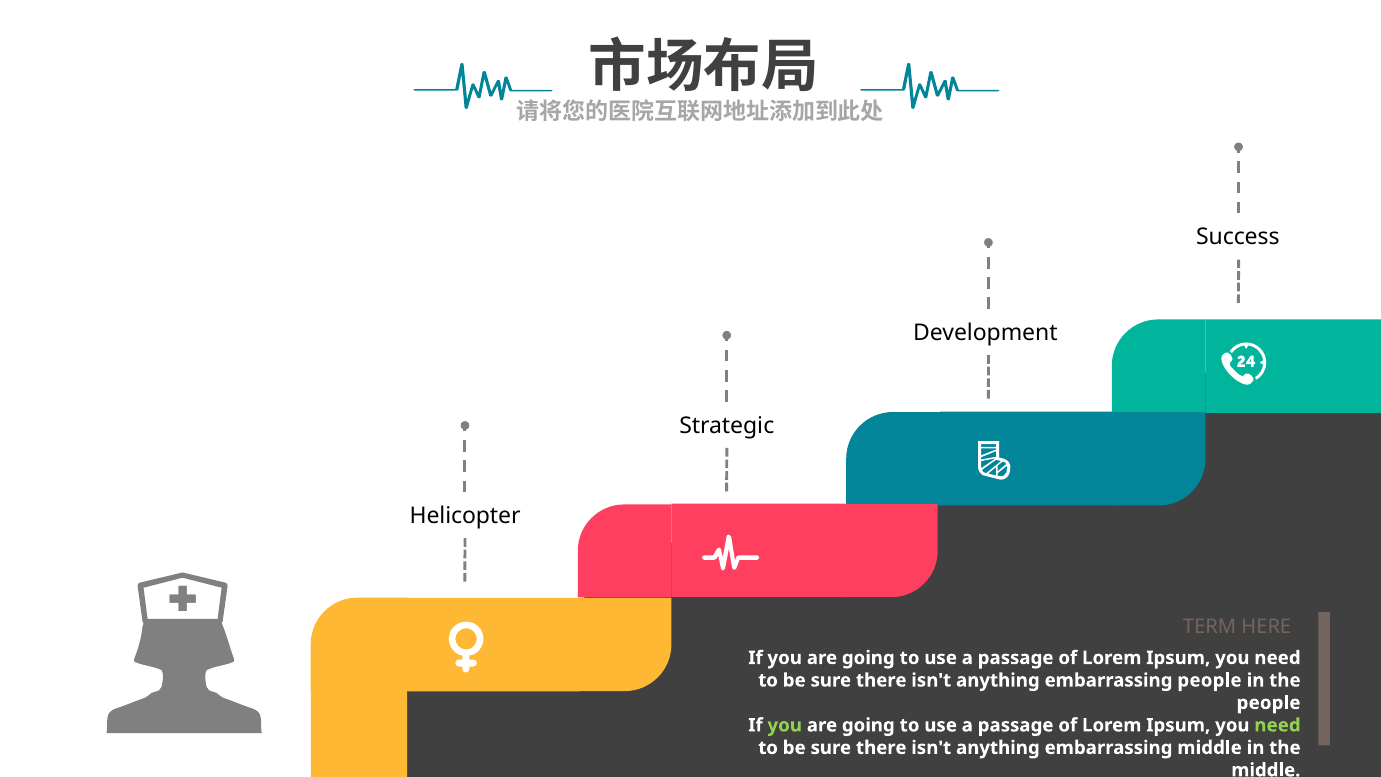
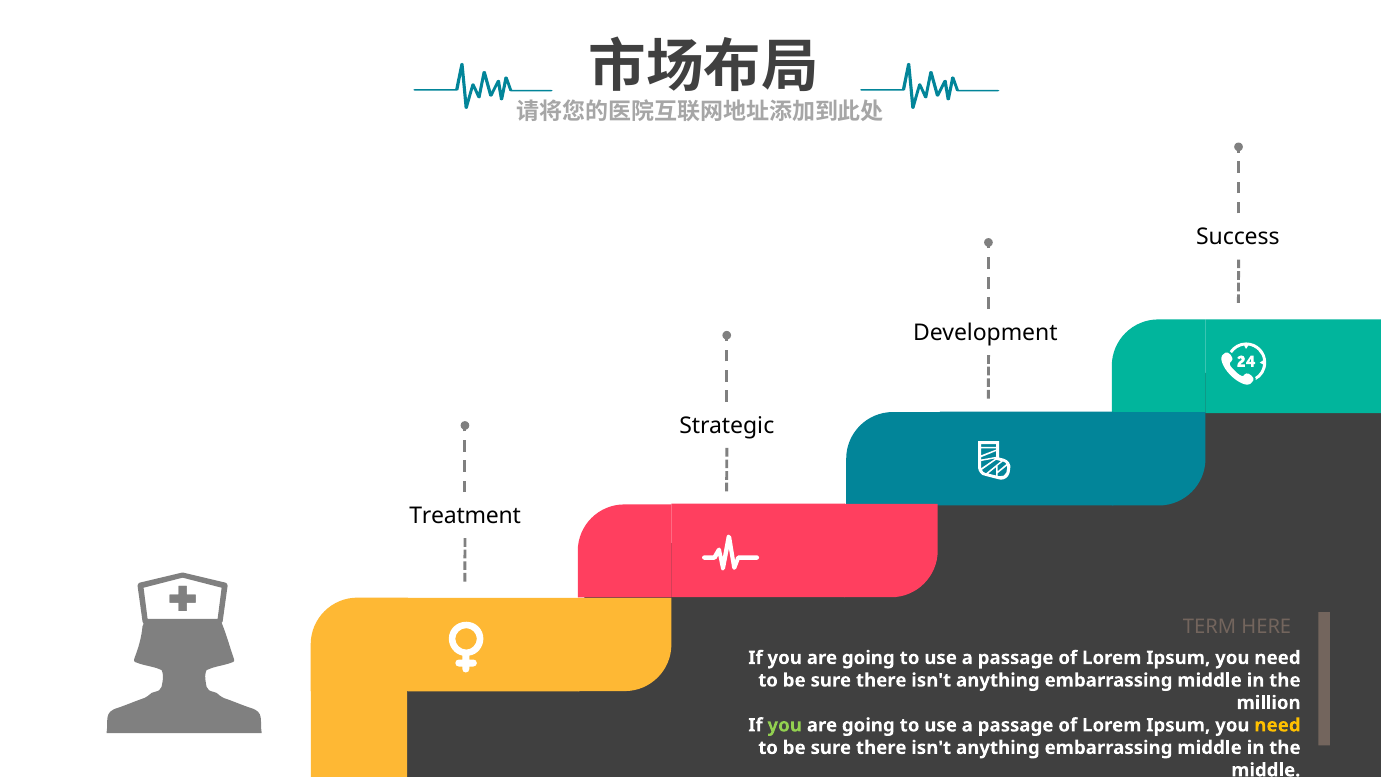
Helicopter: Helicopter -> Treatment (465, 516)
people: people -> middle (1210, 680)
people: people -> million (1269, 703)
need colour: light green -> yellow (1277, 725)
